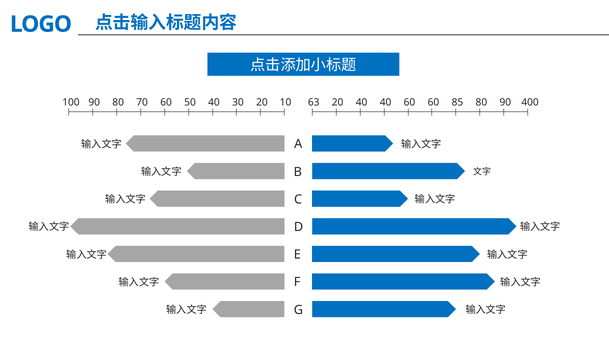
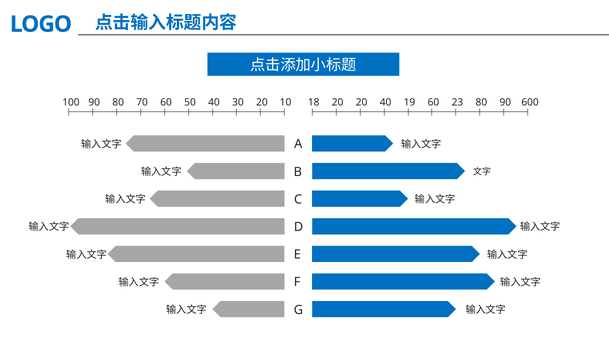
63: 63 -> 18 (314, 102)
20 40: 40 -> 20 (362, 102)
40 60: 60 -> 19 (410, 102)
85: 85 -> 23 (457, 102)
400: 400 -> 600 (530, 102)
